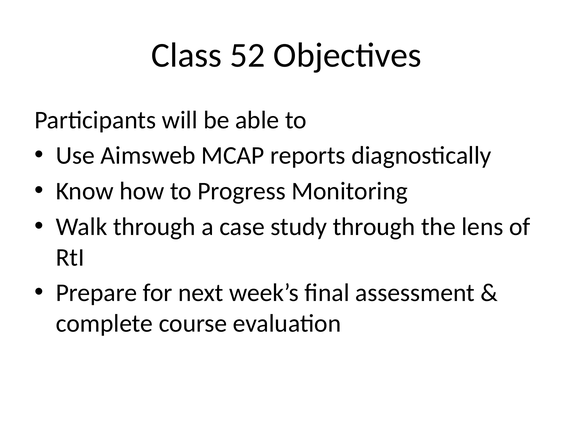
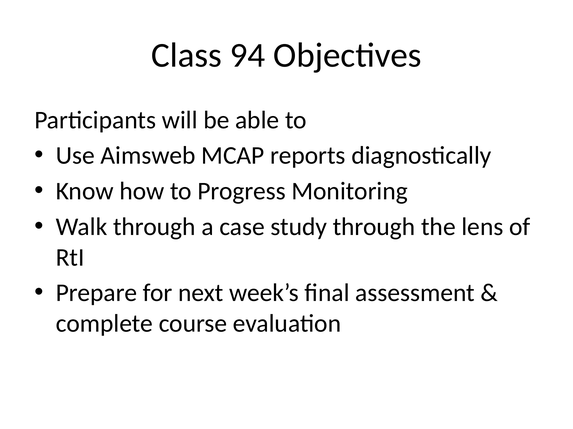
52: 52 -> 94 (248, 55)
